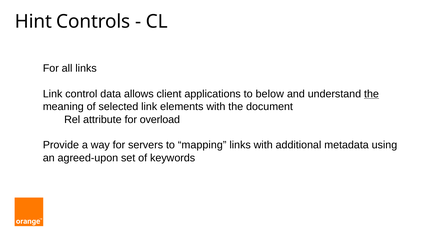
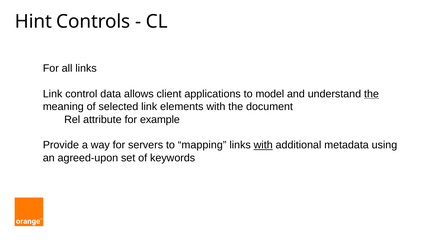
below: below -> model (270, 94)
overload: overload -> example (160, 120)
with underline: none -> present (263, 145)
